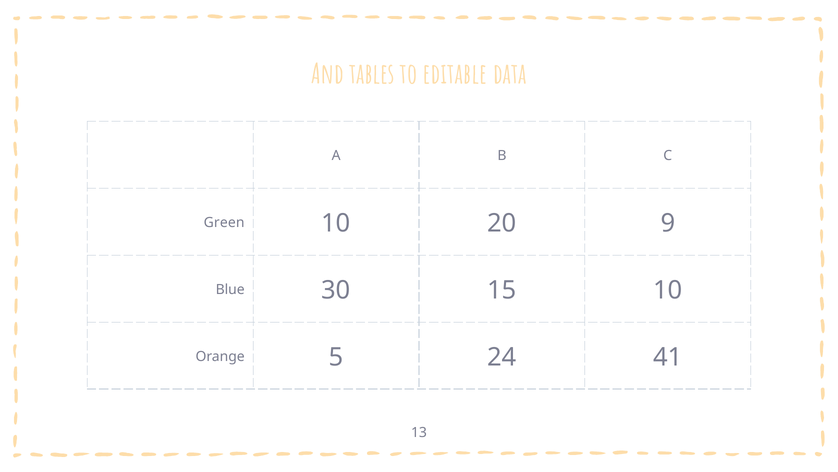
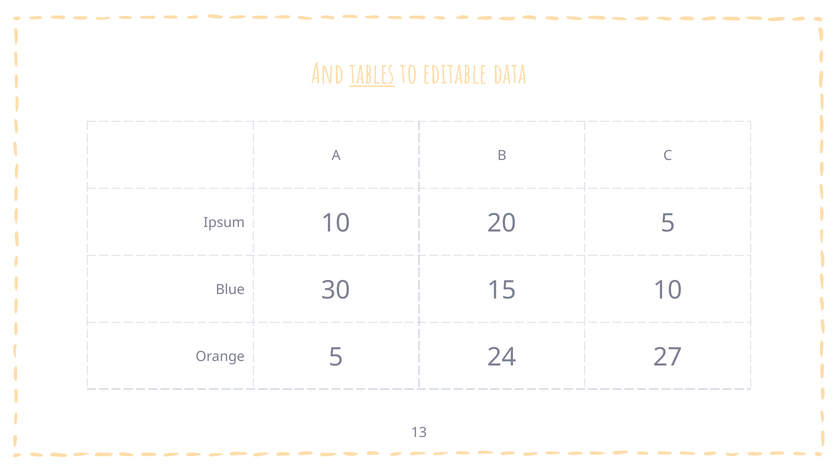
tables underline: none -> present (372, 74)
Green: Green -> Ipsum (224, 222)
20 9: 9 -> 5 (668, 223)
41: 41 -> 27 (668, 357)
